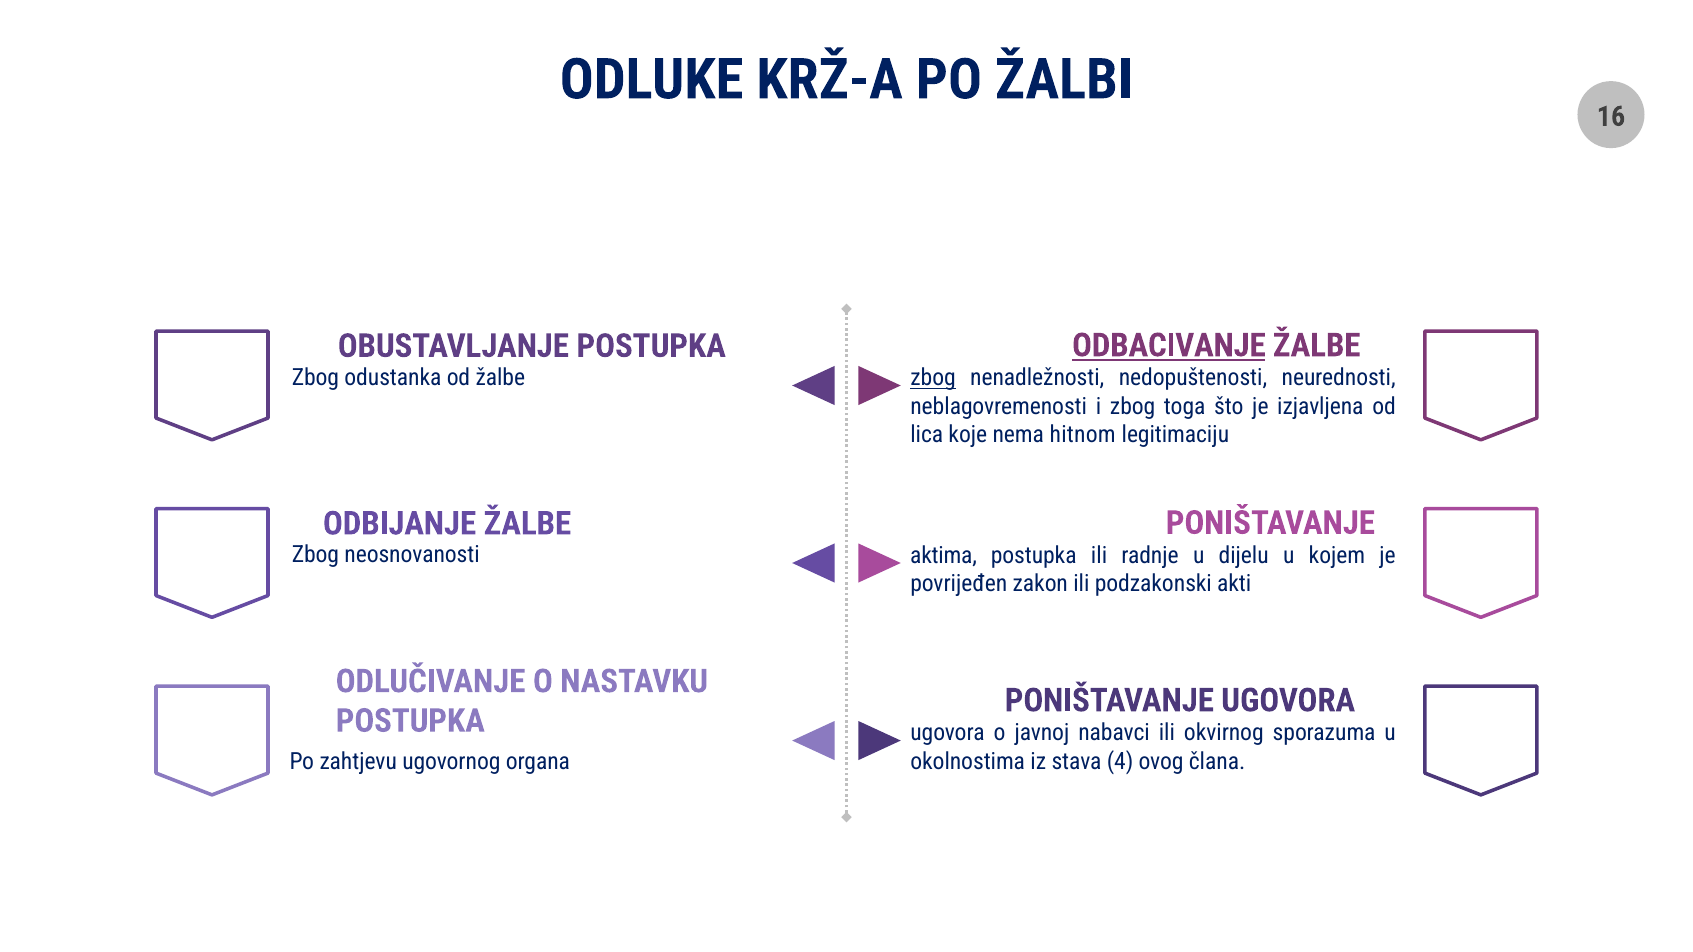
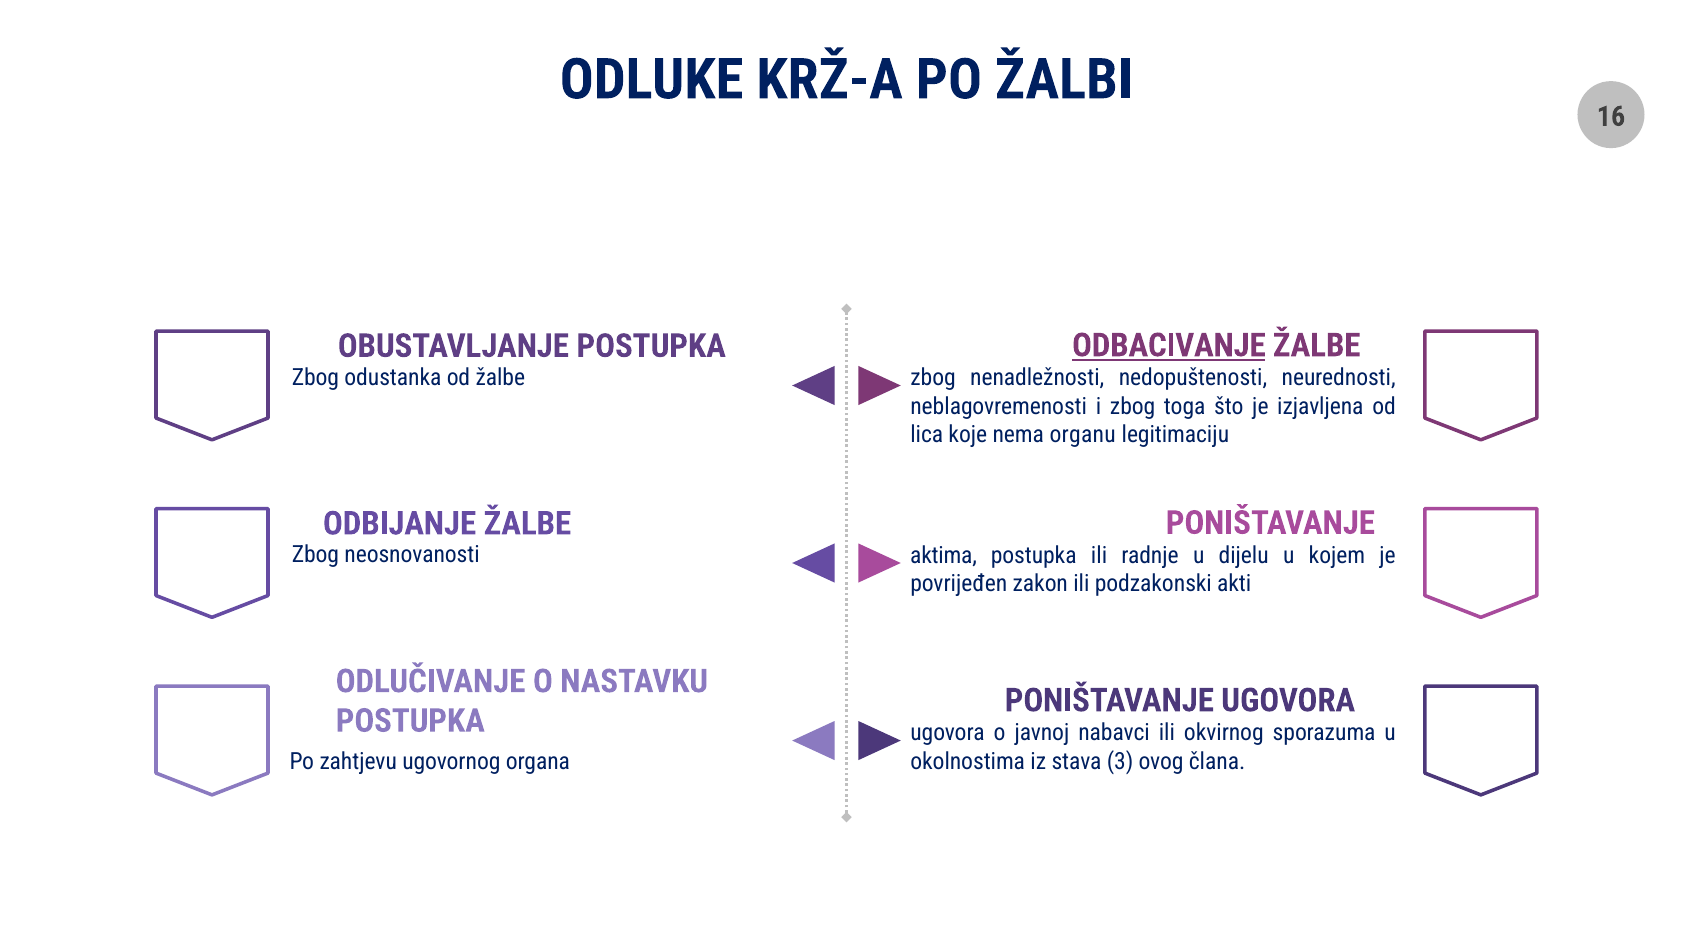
zbog underline: present -> none (933, 378)
hitnom: hitnom -> organu (1083, 435)
stava 4: 4 -> 3 (1120, 762)
